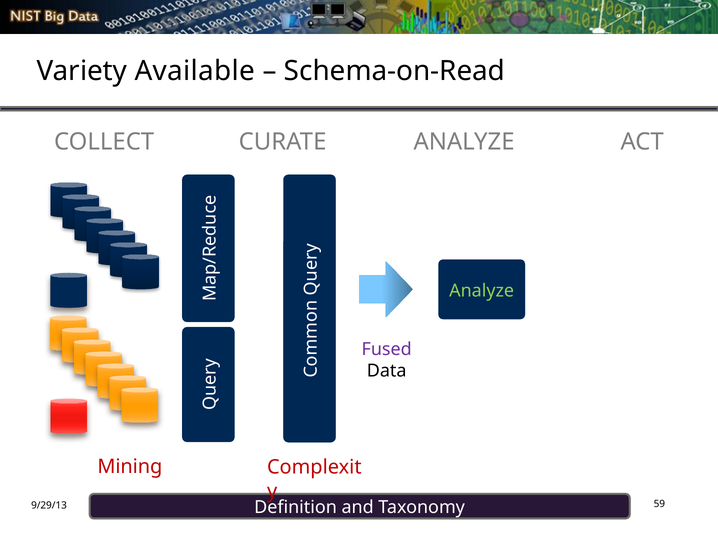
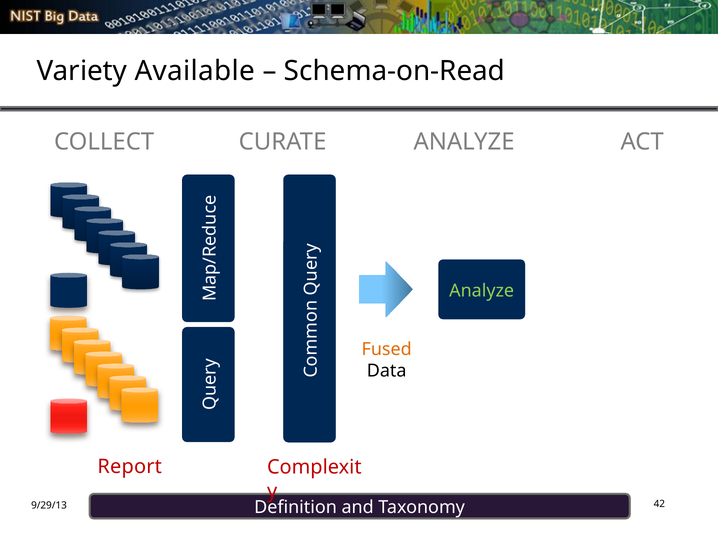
Fused colour: purple -> orange (387, 349)
Mining: Mining -> Report (130, 466)
59: 59 -> 42 (659, 504)
